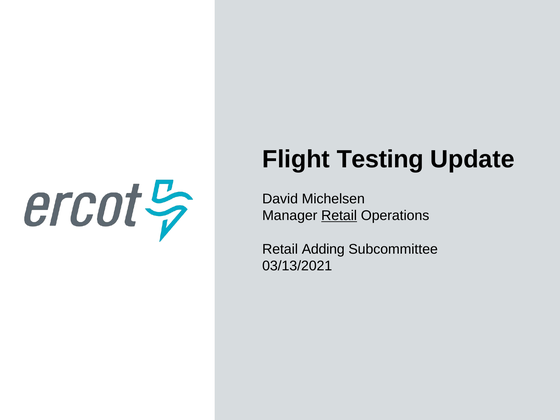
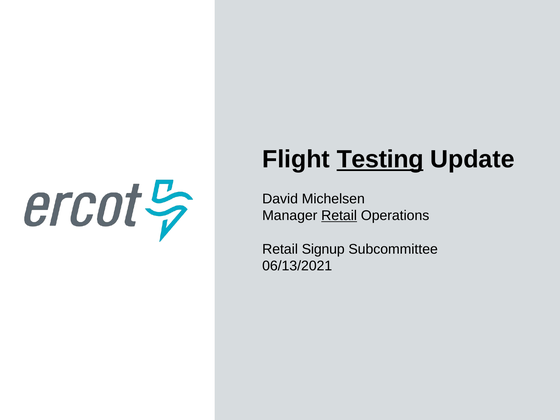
Testing underline: none -> present (380, 159)
Adding: Adding -> Signup (323, 249)
03/13/2021: 03/13/2021 -> 06/13/2021 (297, 266)
